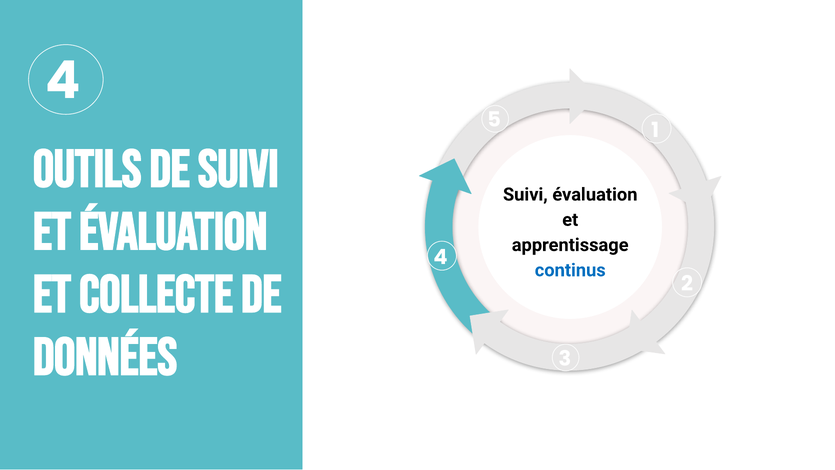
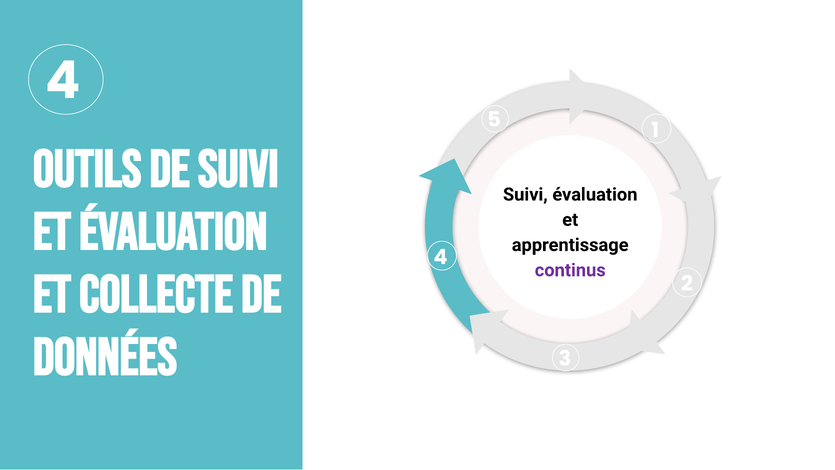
continus colour: blue -> purple (570, 270)
